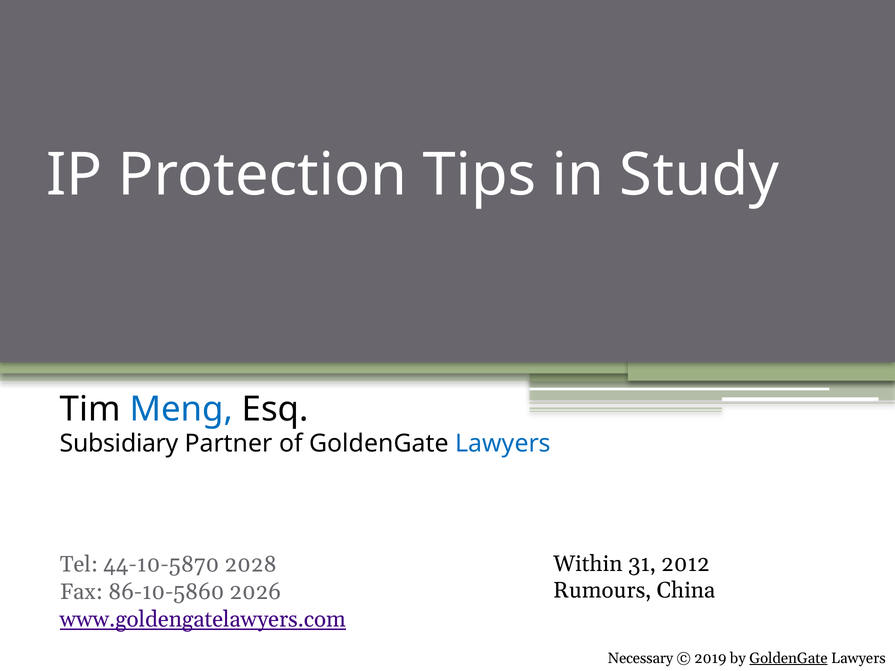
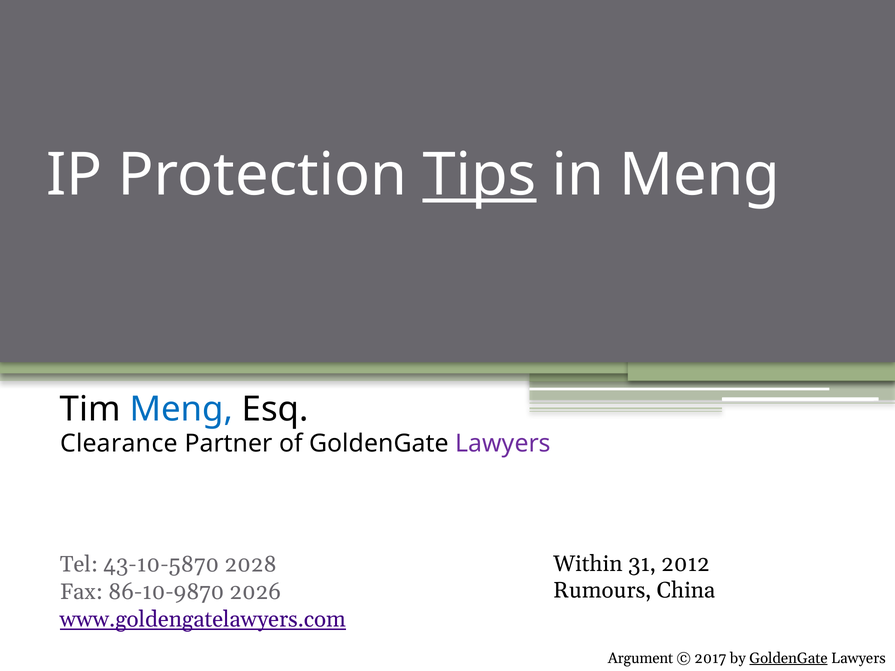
Tips underline: none -> present (479, 175)
in Study: Study -> Meng (700, 175)
Subsidiary: Subsidiary -> Clearance (119, 444)
Lawyers colour: blue -> purple (503, 444)
44-10-5870: 44-10-5870 -> 43-10-5870 (161, 564)
86-10-5860: 86-10-5860 -> 86-10-9870 (166, 592)
Necessary: Necessary -> Argument (641, 659)
2019: 2019 -> 2017 (710, 659)
